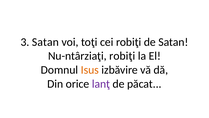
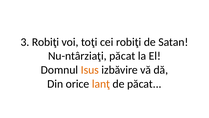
3 Satan: Satan -> Robiţi (46, 42)
Nu-ntârziaţi robiţi: robiţi -> păcat (122, 56)
lanţ colour: purple -> orange (101, 84)
